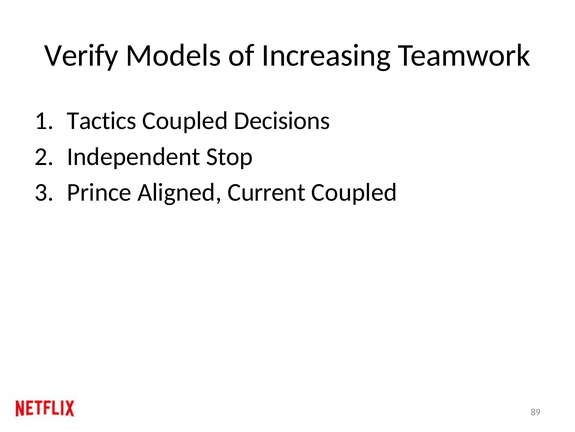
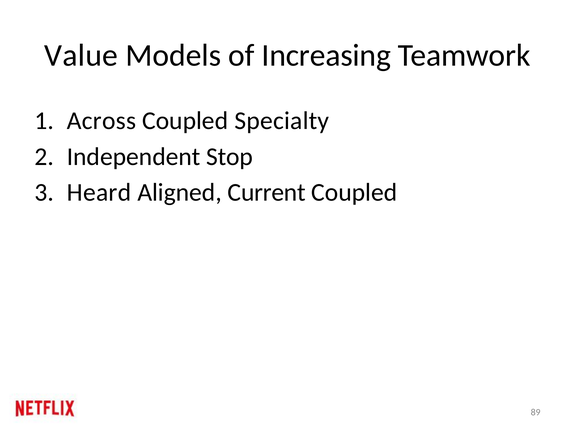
Verify: Verify -> Value (81, 55)
Tactics: Tactics -> Across (101, 121)
Decisions: Decisions -> Specialty (282, 121)
Prince: Prince -> Heard (99, 192)
